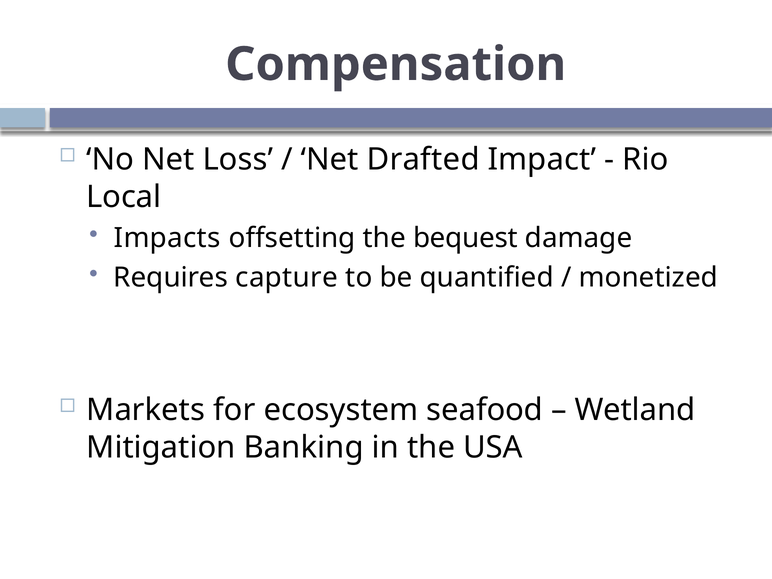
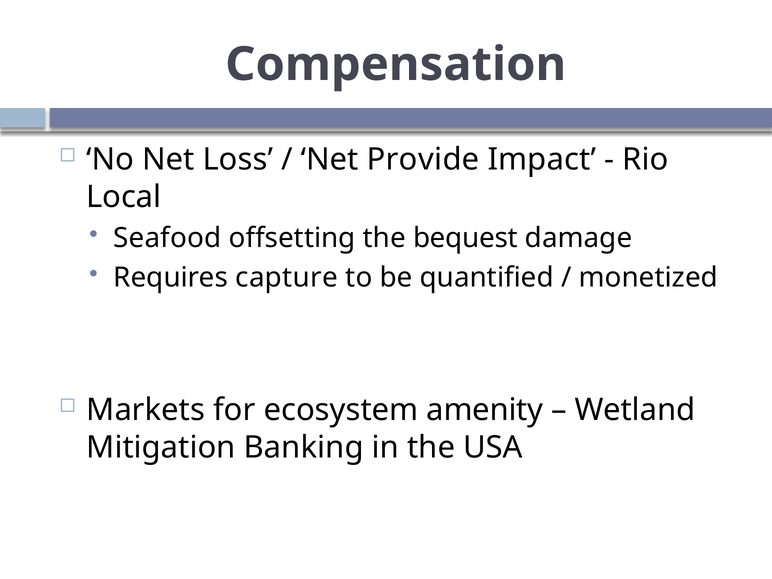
Drafted: Drafted -> Provide (423, 160)
Impacts: Impacts -> Seafood (167, 238)
seafood: seafood -> amenity (485, 410)
